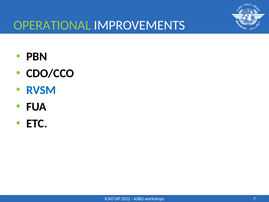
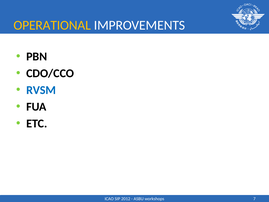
OPERATIONAL colour: light green -> yellow (52, 25)
